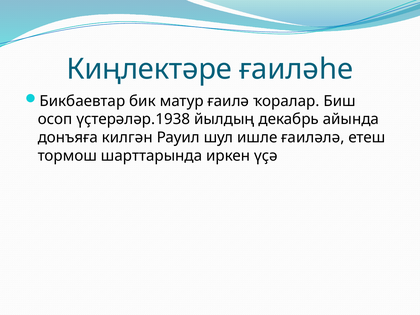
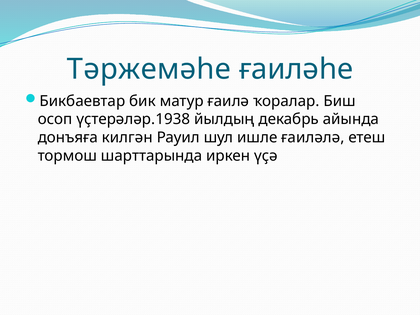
Киңлектәре: Киңлектәре -> Тәржемәһе (149, 69)
